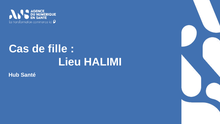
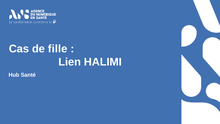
Lieu: Lieu -> Lien (70, 62)
